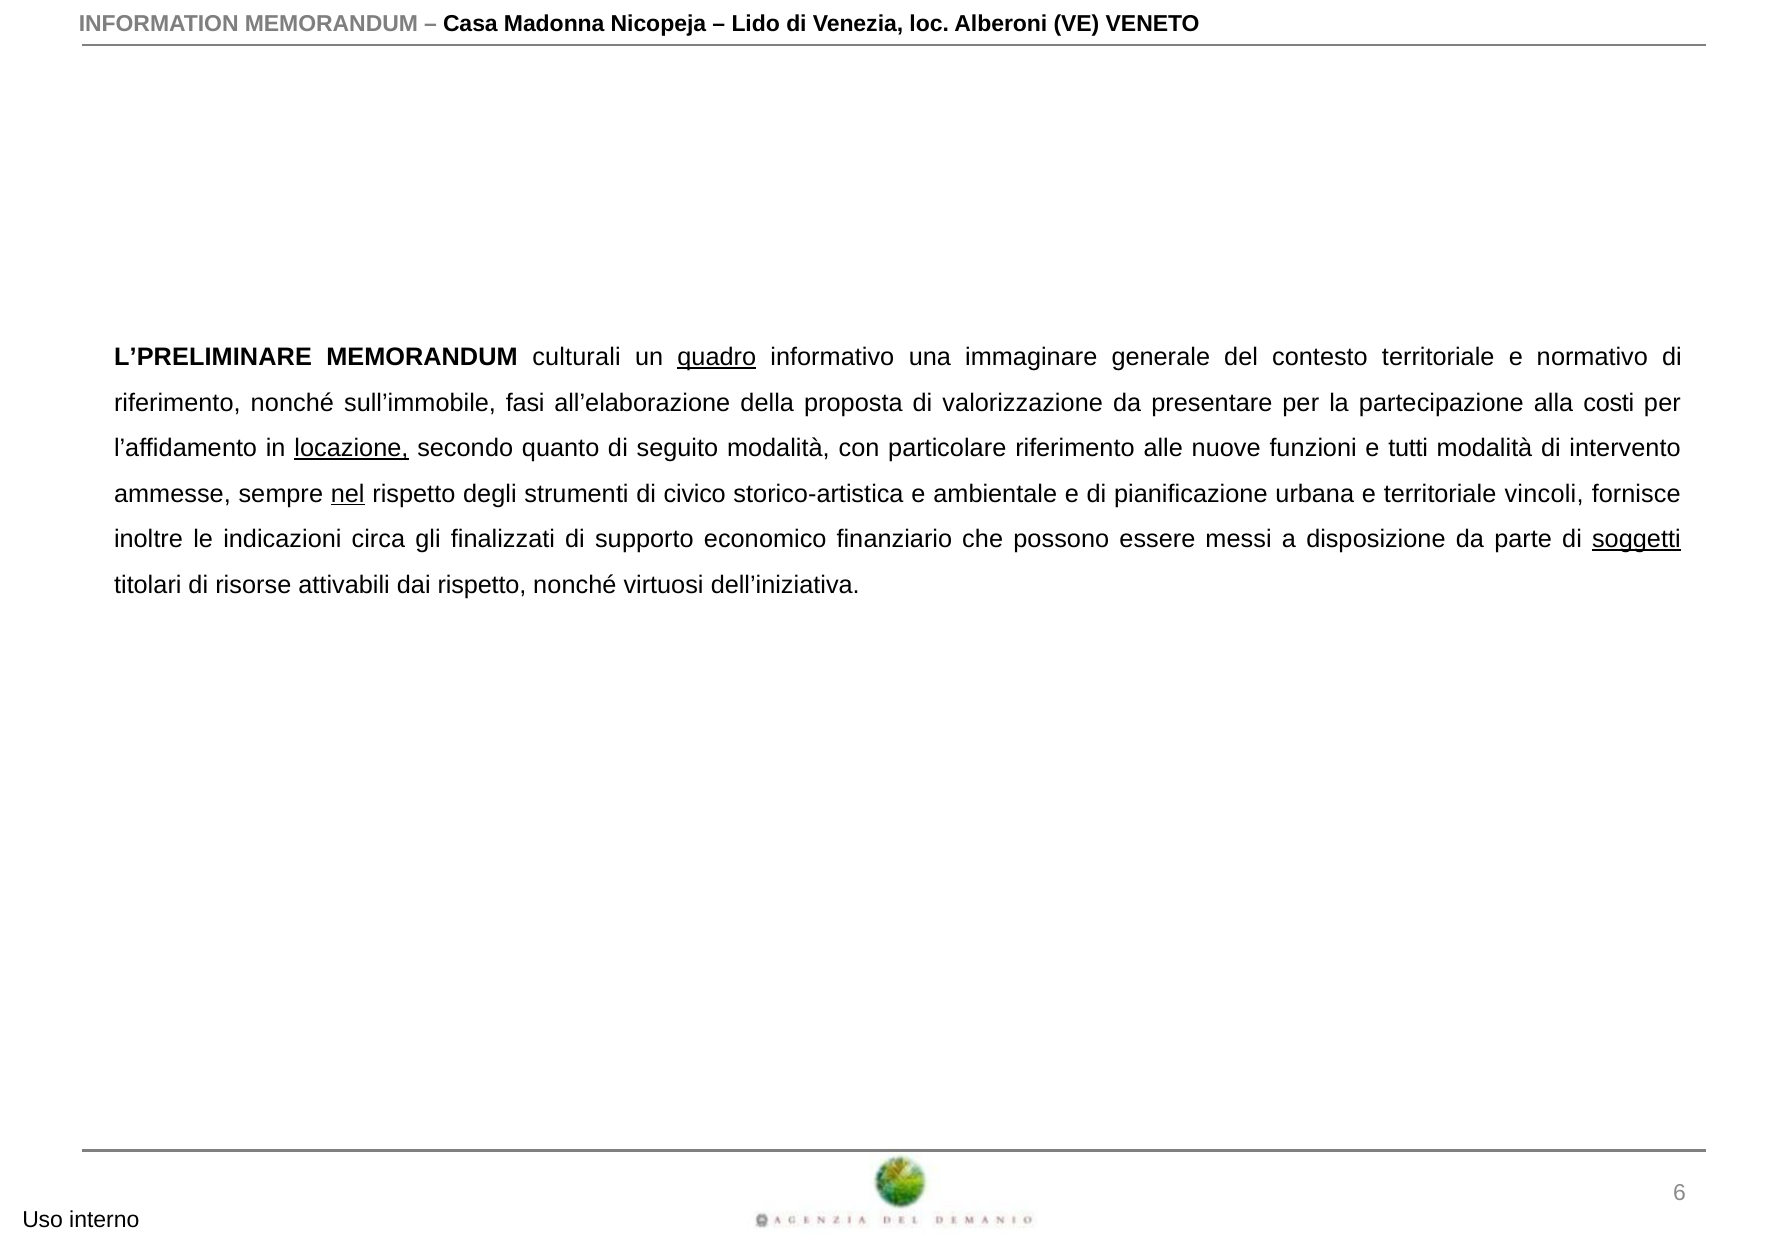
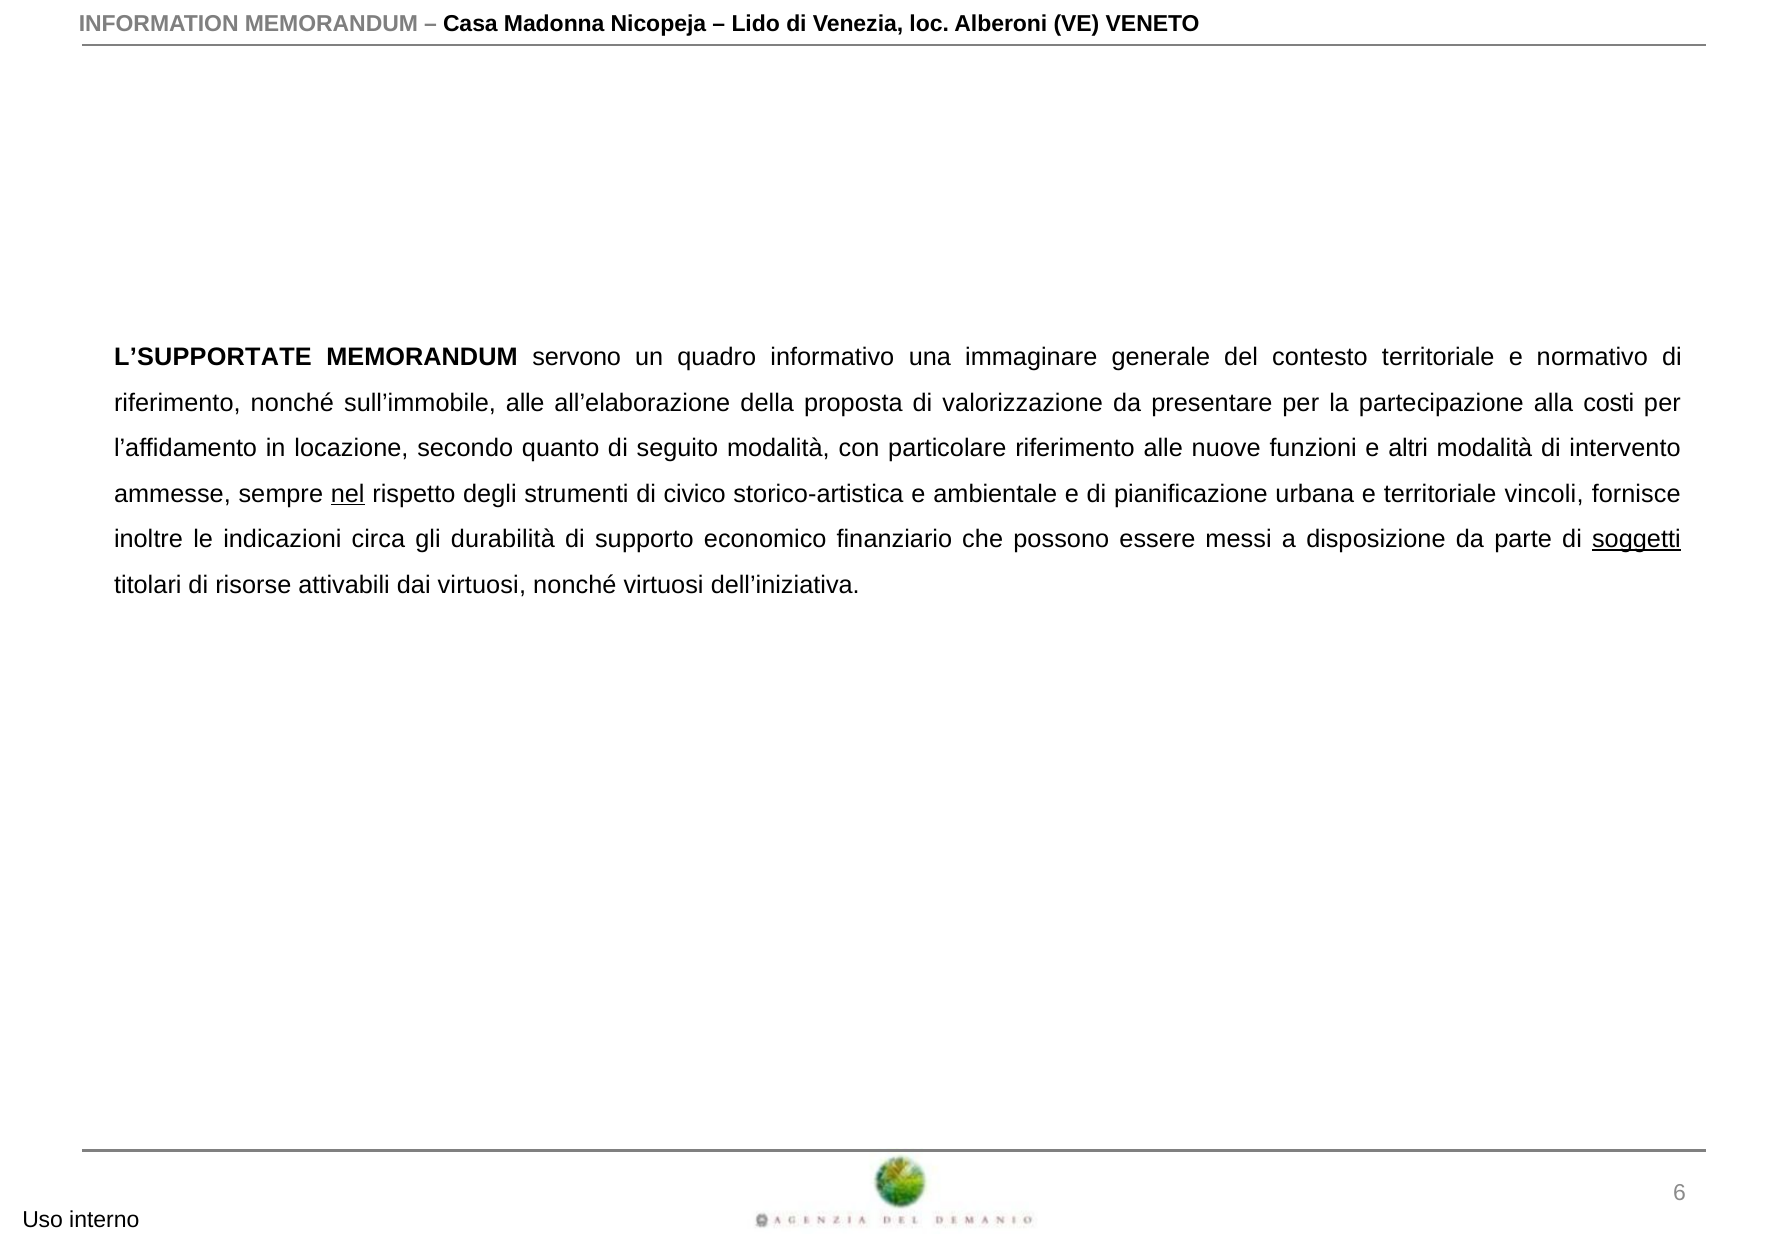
L’PRELIMINARE: L’PRELIMINARE -> L’SUPPORTATE (213, 357)
culturali: culturali -> servono (577, 357)
quadro underline: present -> none (717, 357)
sull’immobile fasi: fasi -> alle (525, 403)
locazione underline: present -> none (351, 448)
tutti: tutti -> altri (1408, 448)
finalizzati: finalizzati -> durabilità (503, 539)
dai rispetto: rispetto -> virtuosi (482, 585)
